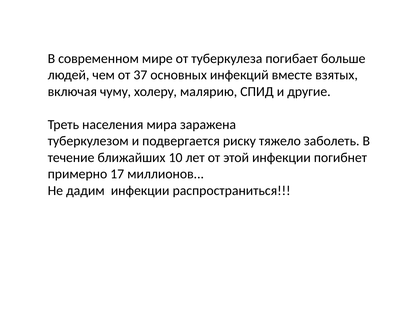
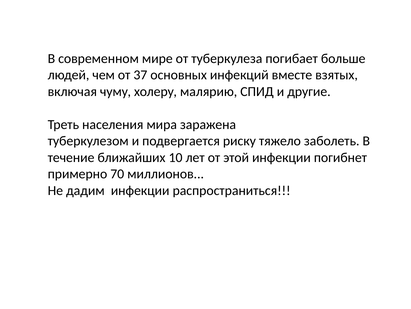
17: 17 -> 70 (117, 174)
